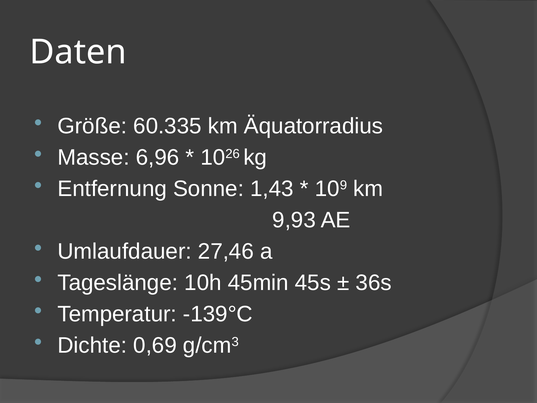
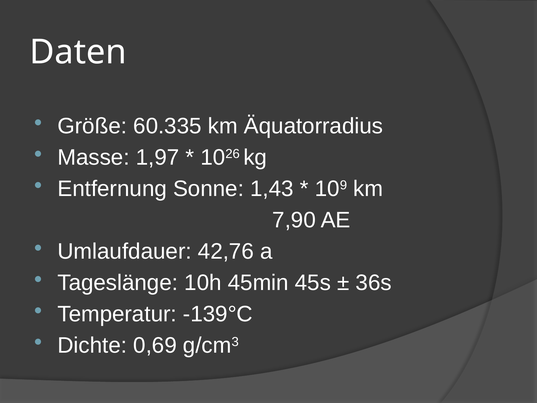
6,96: 6,96 -> 1,97 (157, 157)
9,93: 9,93 -> 7,90 (294, 220)
27,46: 27,46 -> 42,76 (226, 251)
